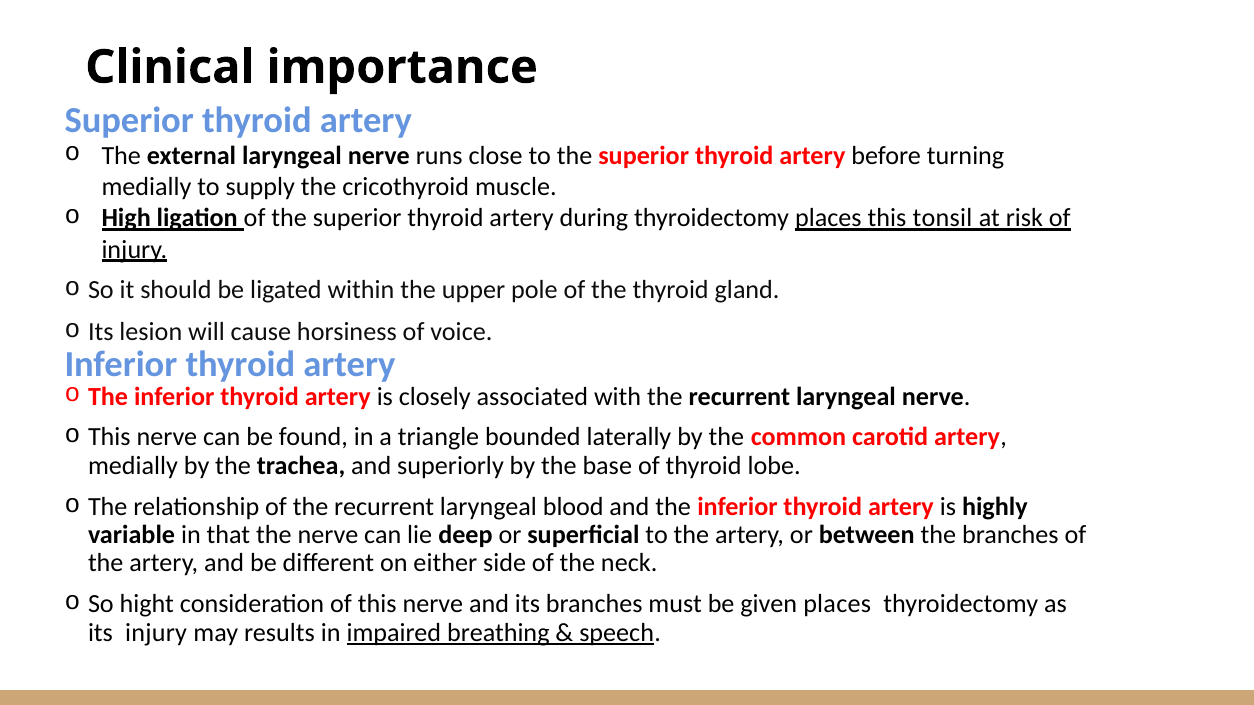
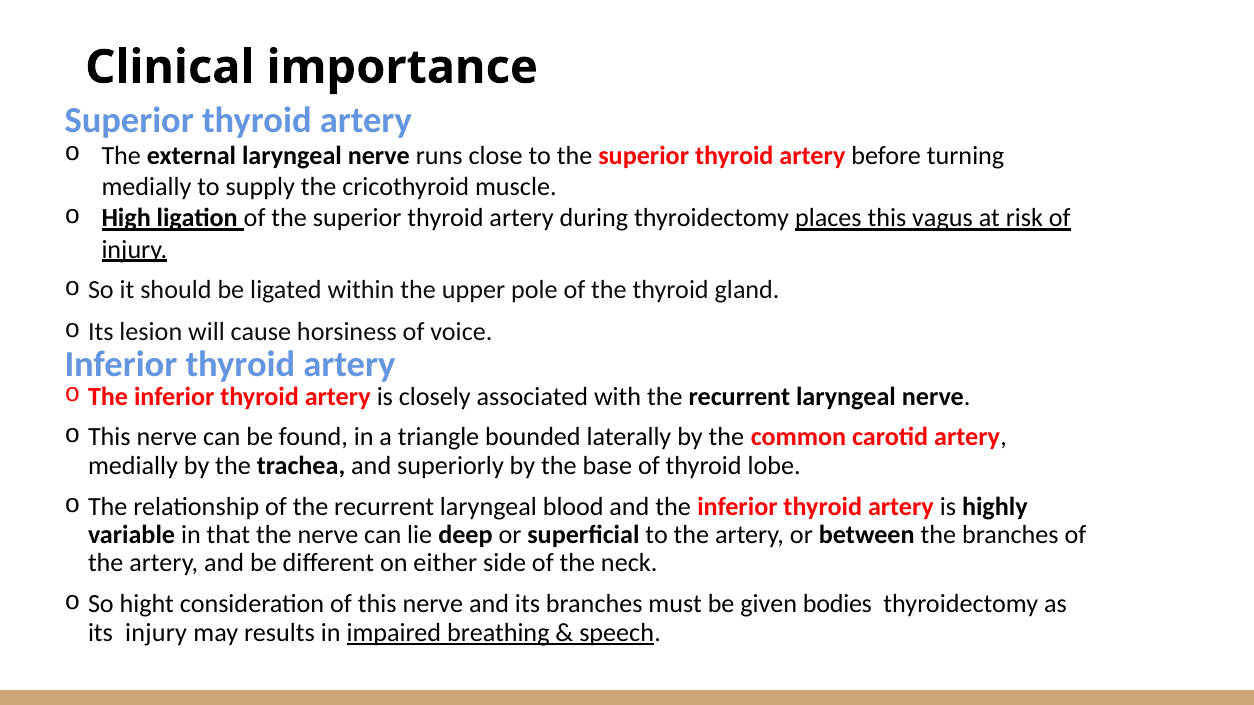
tonsil: tonsil -> vagus (943, 218)
given places: places -> bodies (837, 605)
